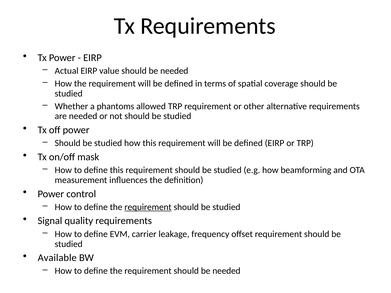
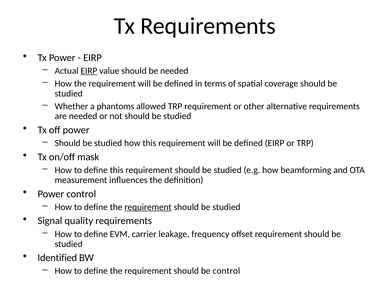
EIRP underline: none -> present (89, 71)
Available: Available -> Identified (57, 258)
requirement should be needed: needed -> control (226, 271)
